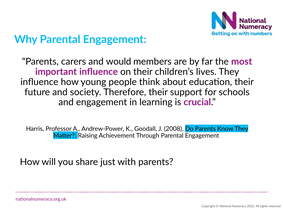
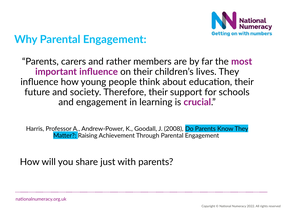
would: would -> rather (119, 62)
